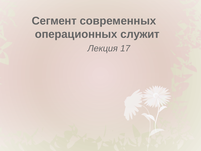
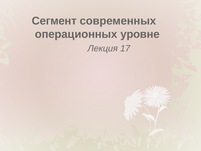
служит: служит -> уровне (140, 34)
